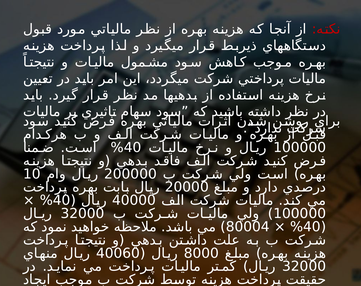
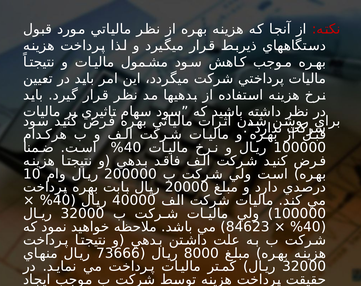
80004: 80004 -> 84623 (248, 227)
40060: 40060 -> 73666 (118, 254)
